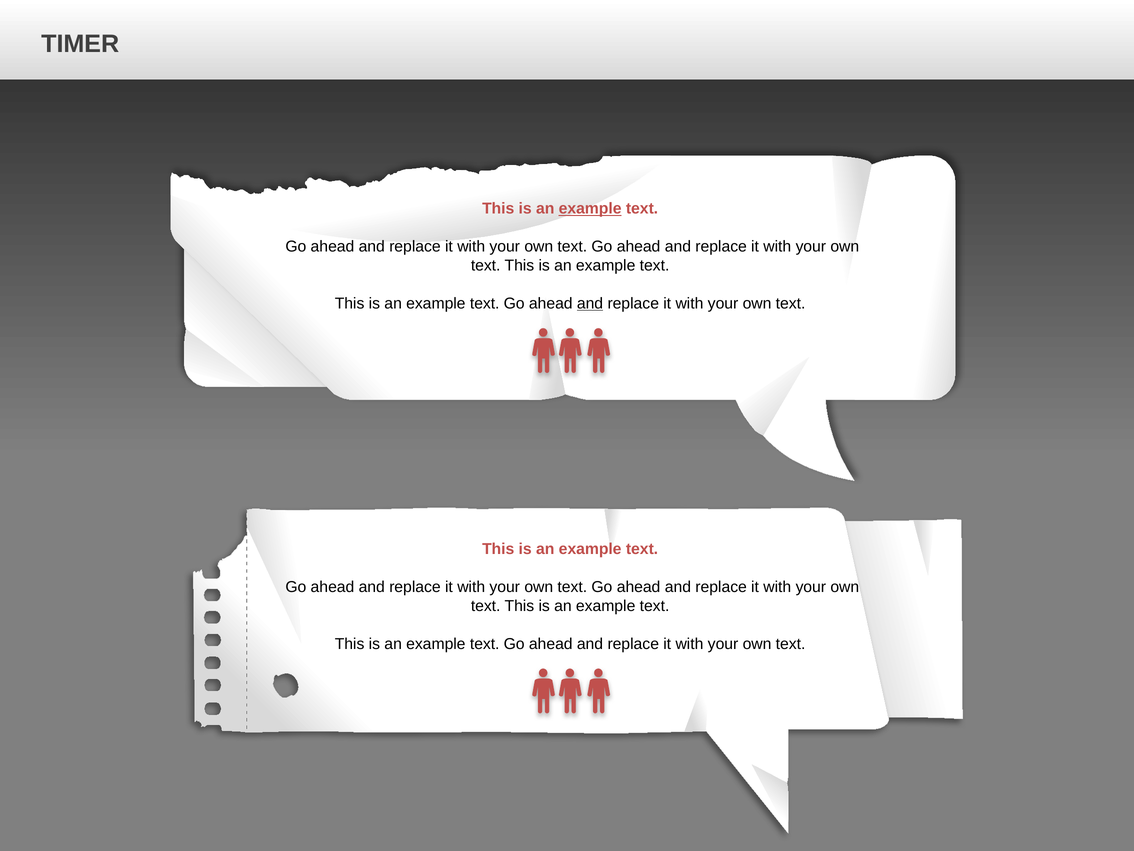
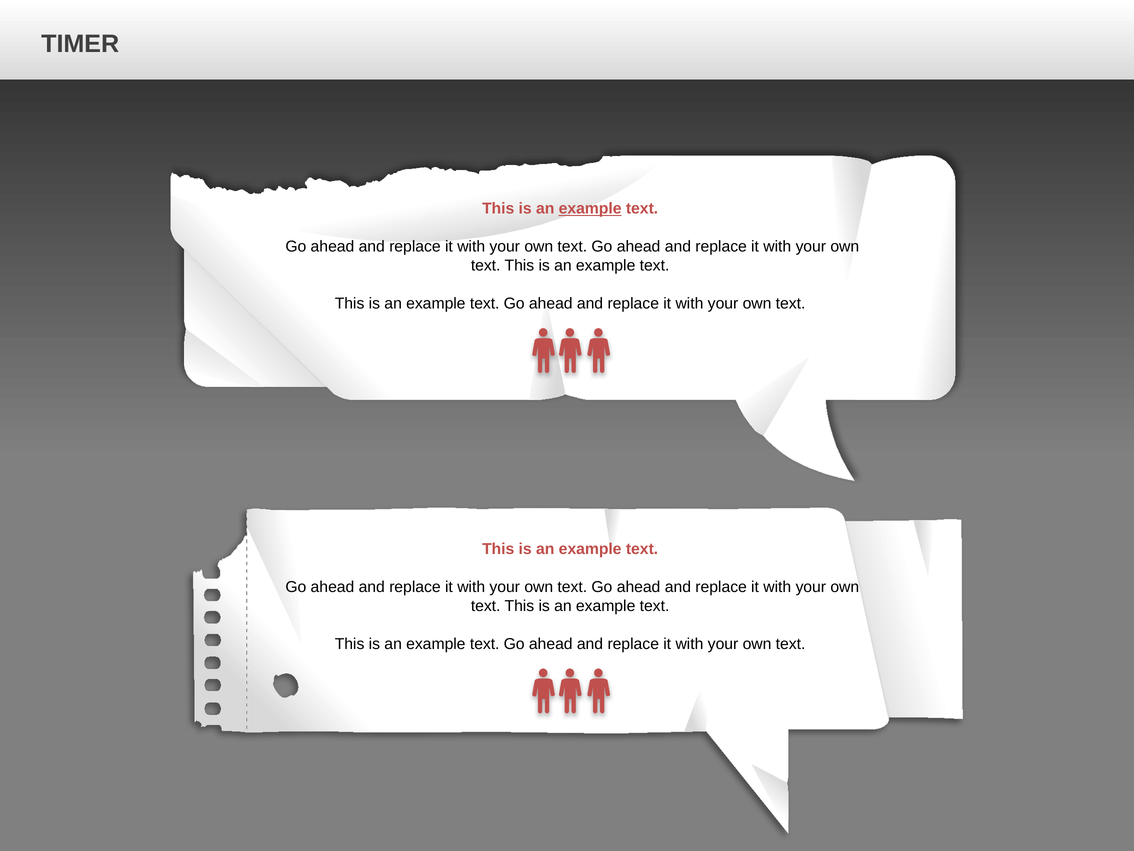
and underline: present -> none (590, 303)
